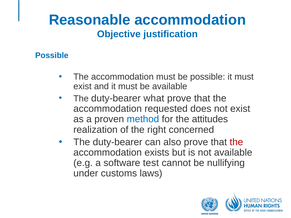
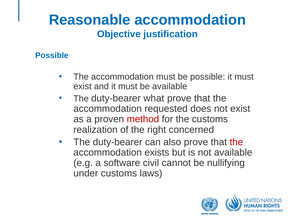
method colour: blue -> red (143, 119)
the attitudes: attitudes -> customs (210, 119)
test: test -> civil (151, 163)
